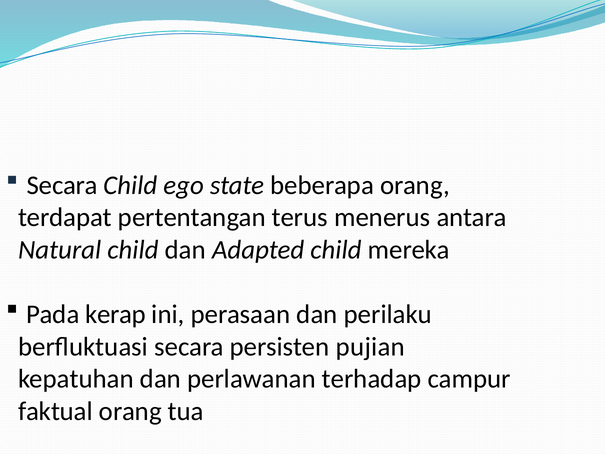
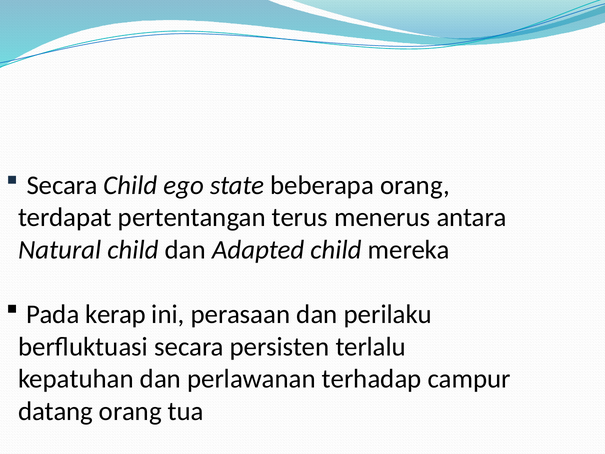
pujian: pujian -> terlalu (371, 346)
faktual: faktual -> datang (55, 411)
